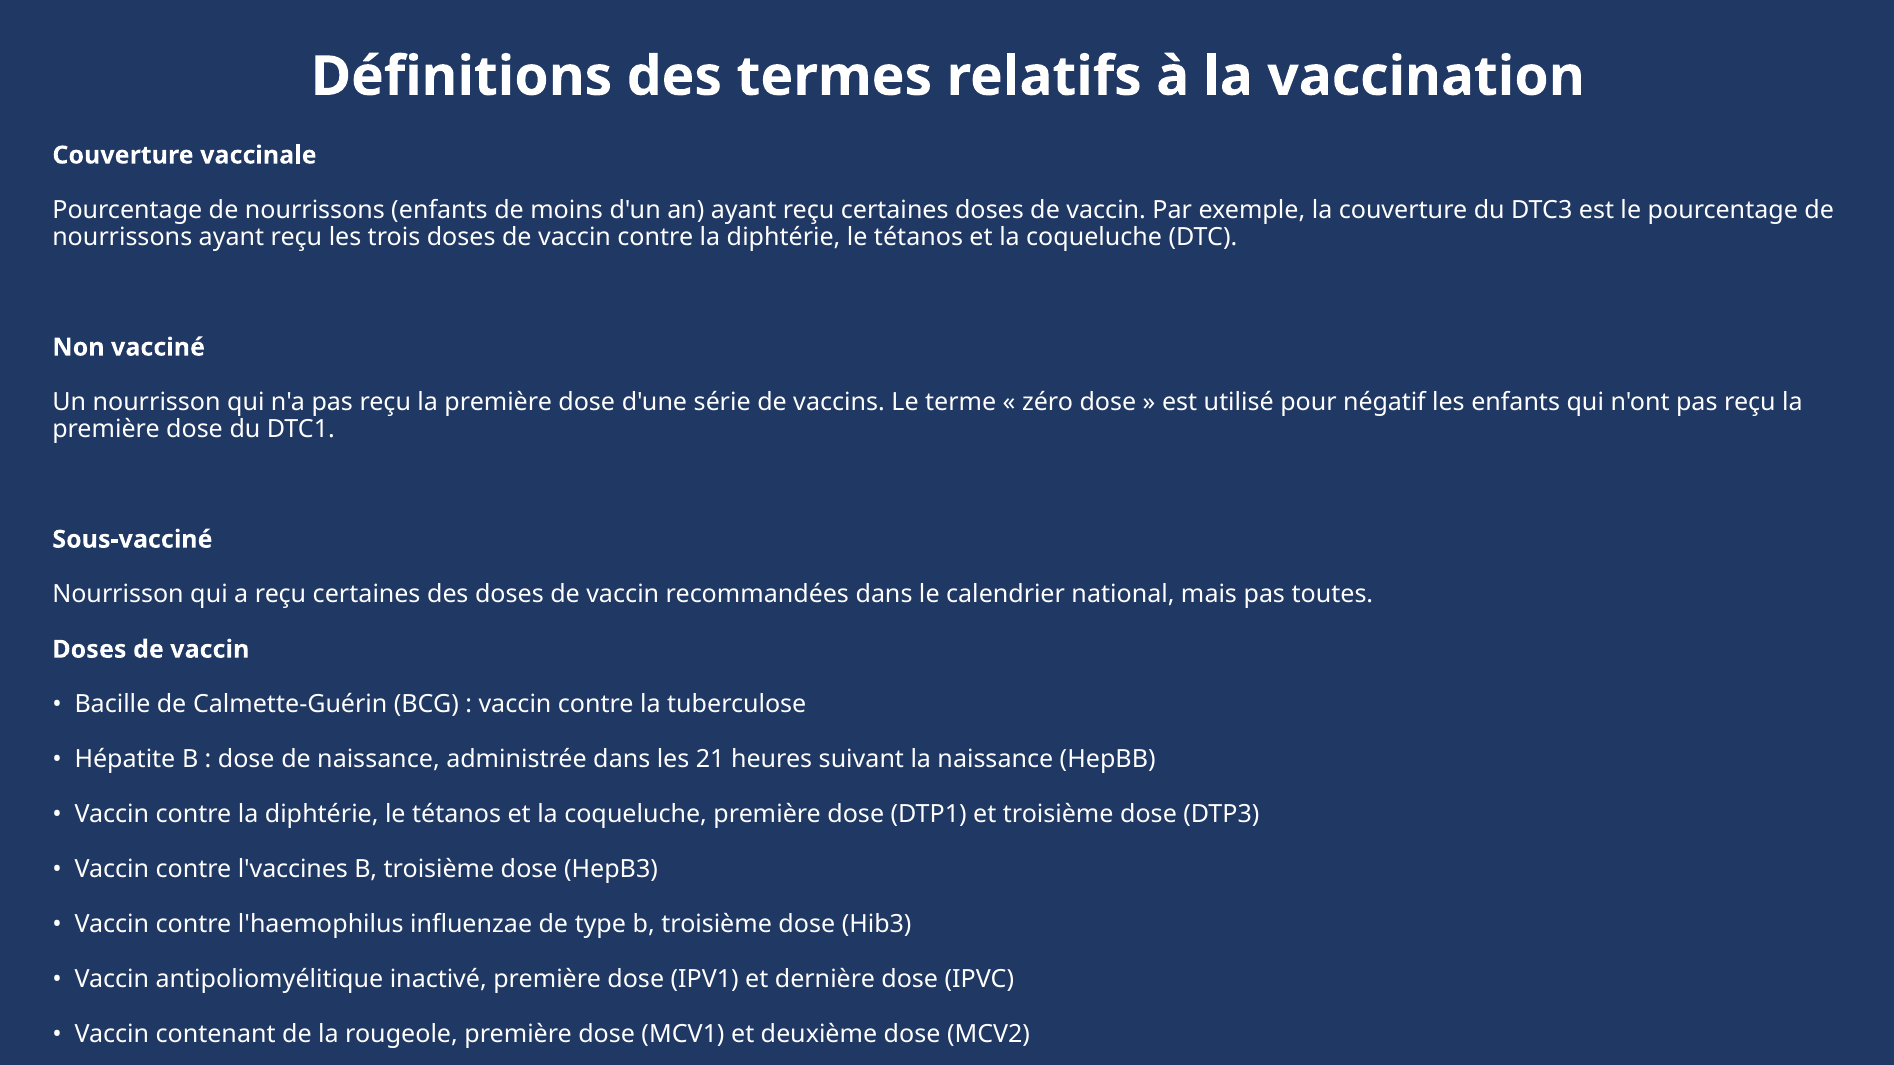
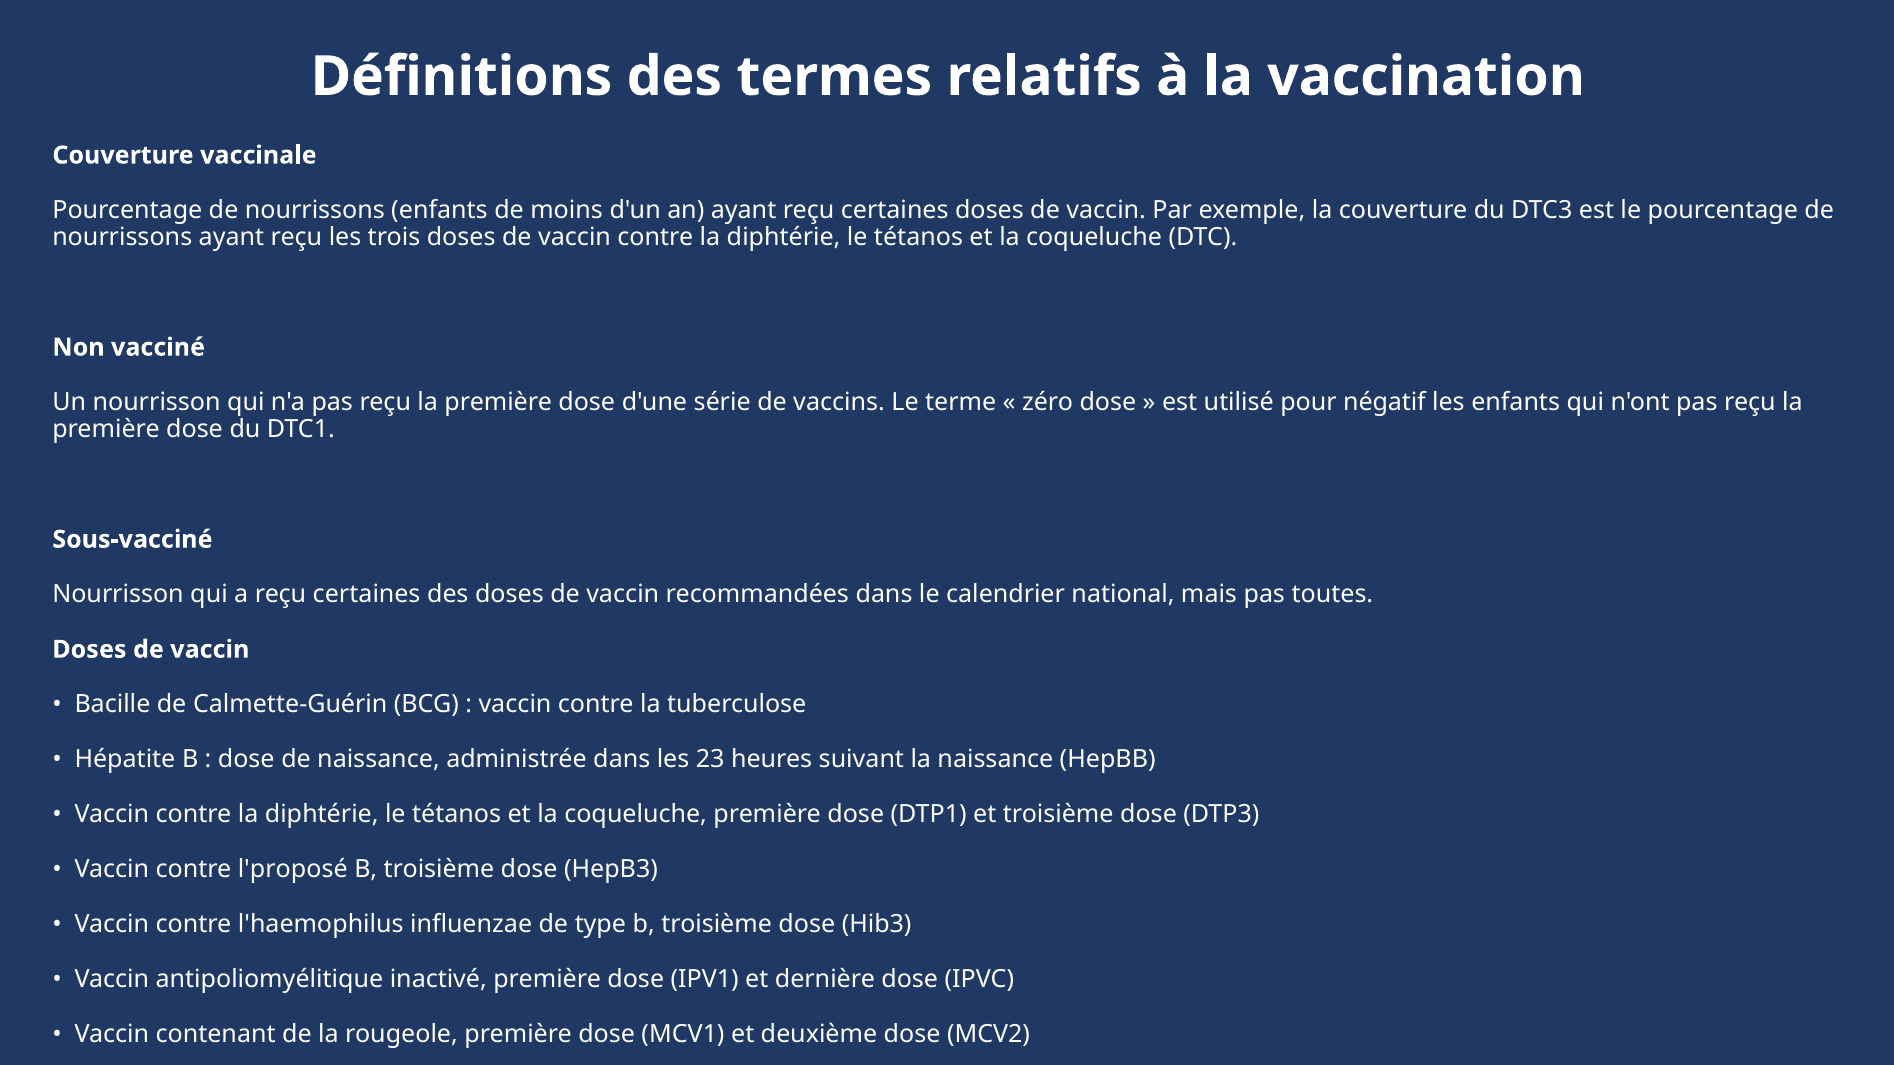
21: 21 -> 23 (710, 760)
l'vaccines: l'vaccines -> l'proposé (293, 870)
